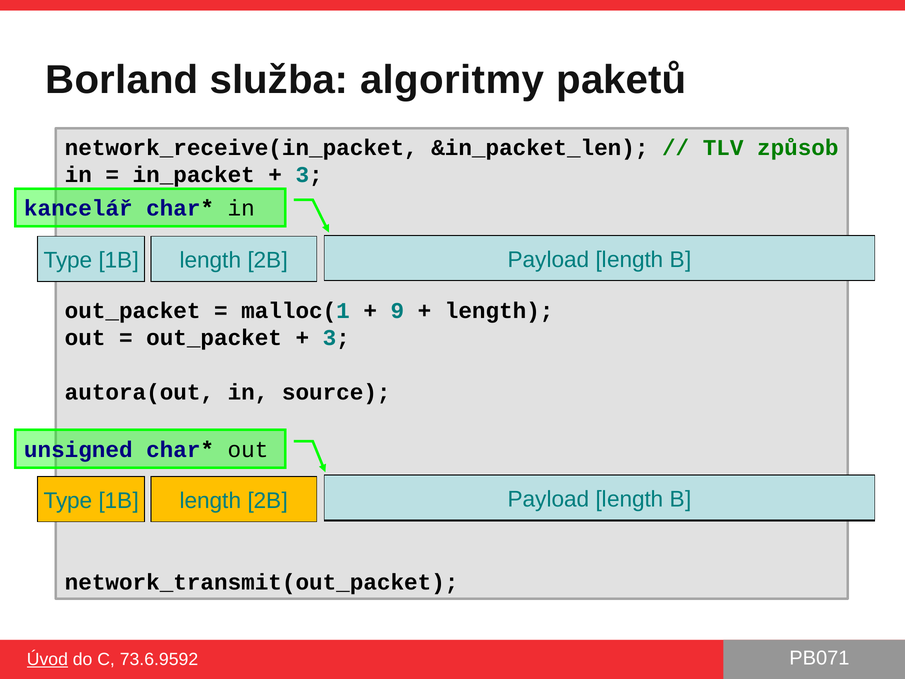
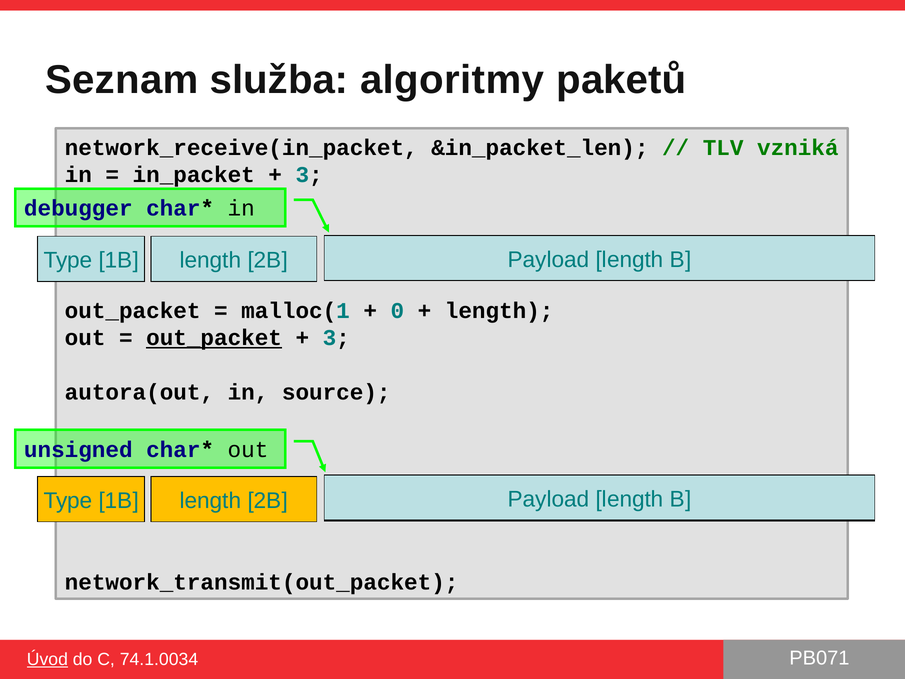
Borland: Borland -> Seznam (122, 80)
způsob: způsob -> vzniká (798, 148)
kancelář: kancelář -> debugger (78, 208)
9: 9 -> 0 (397, 311)
out_packet underline: none -> present (214, 338)
73.6.9592: 73.6.9592 -> 74.1.0034 (159, 659)
